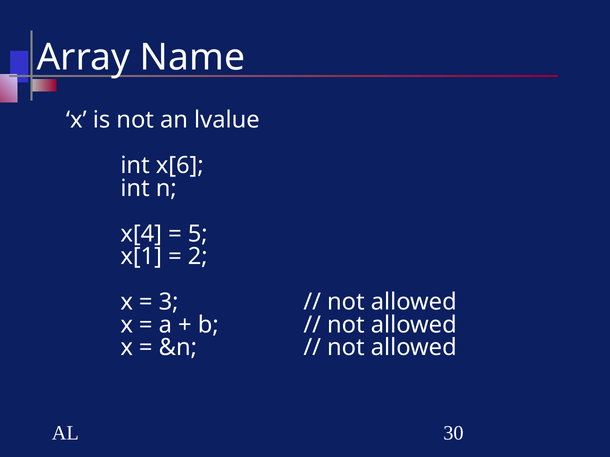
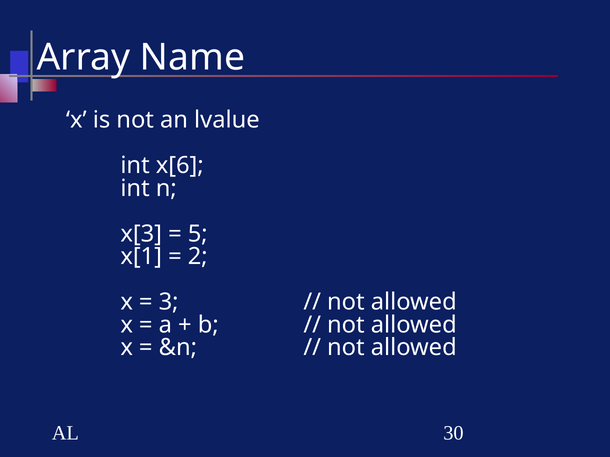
x[4: x[4 -> x[3 (141, 234)
